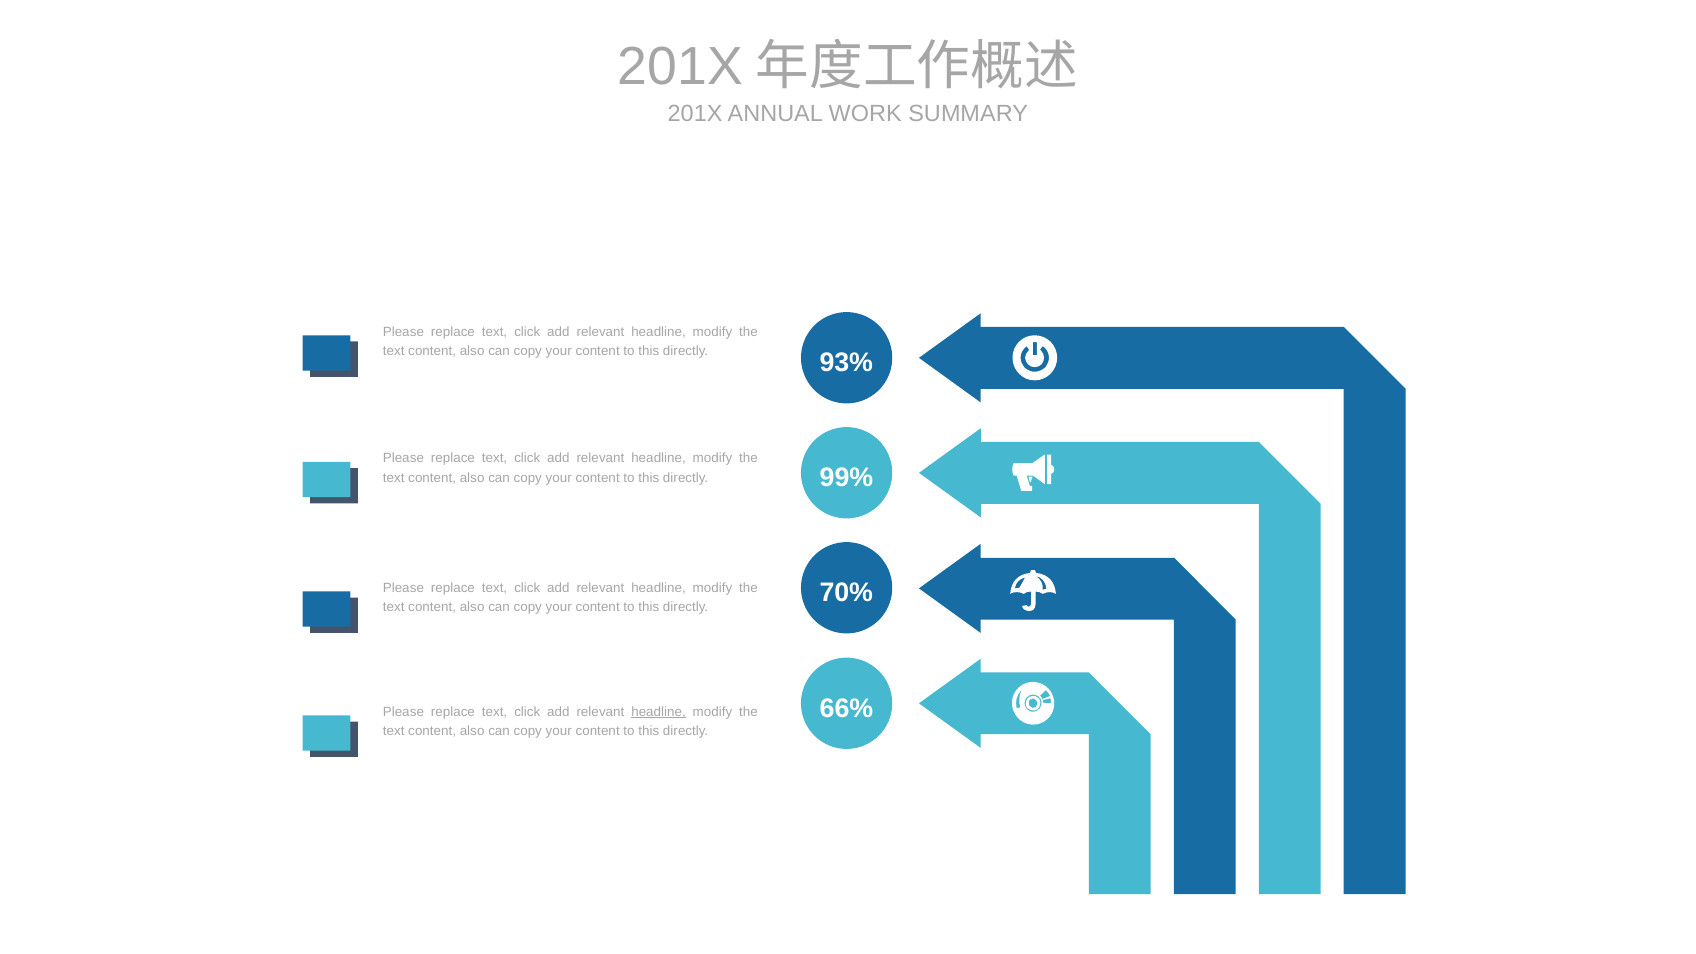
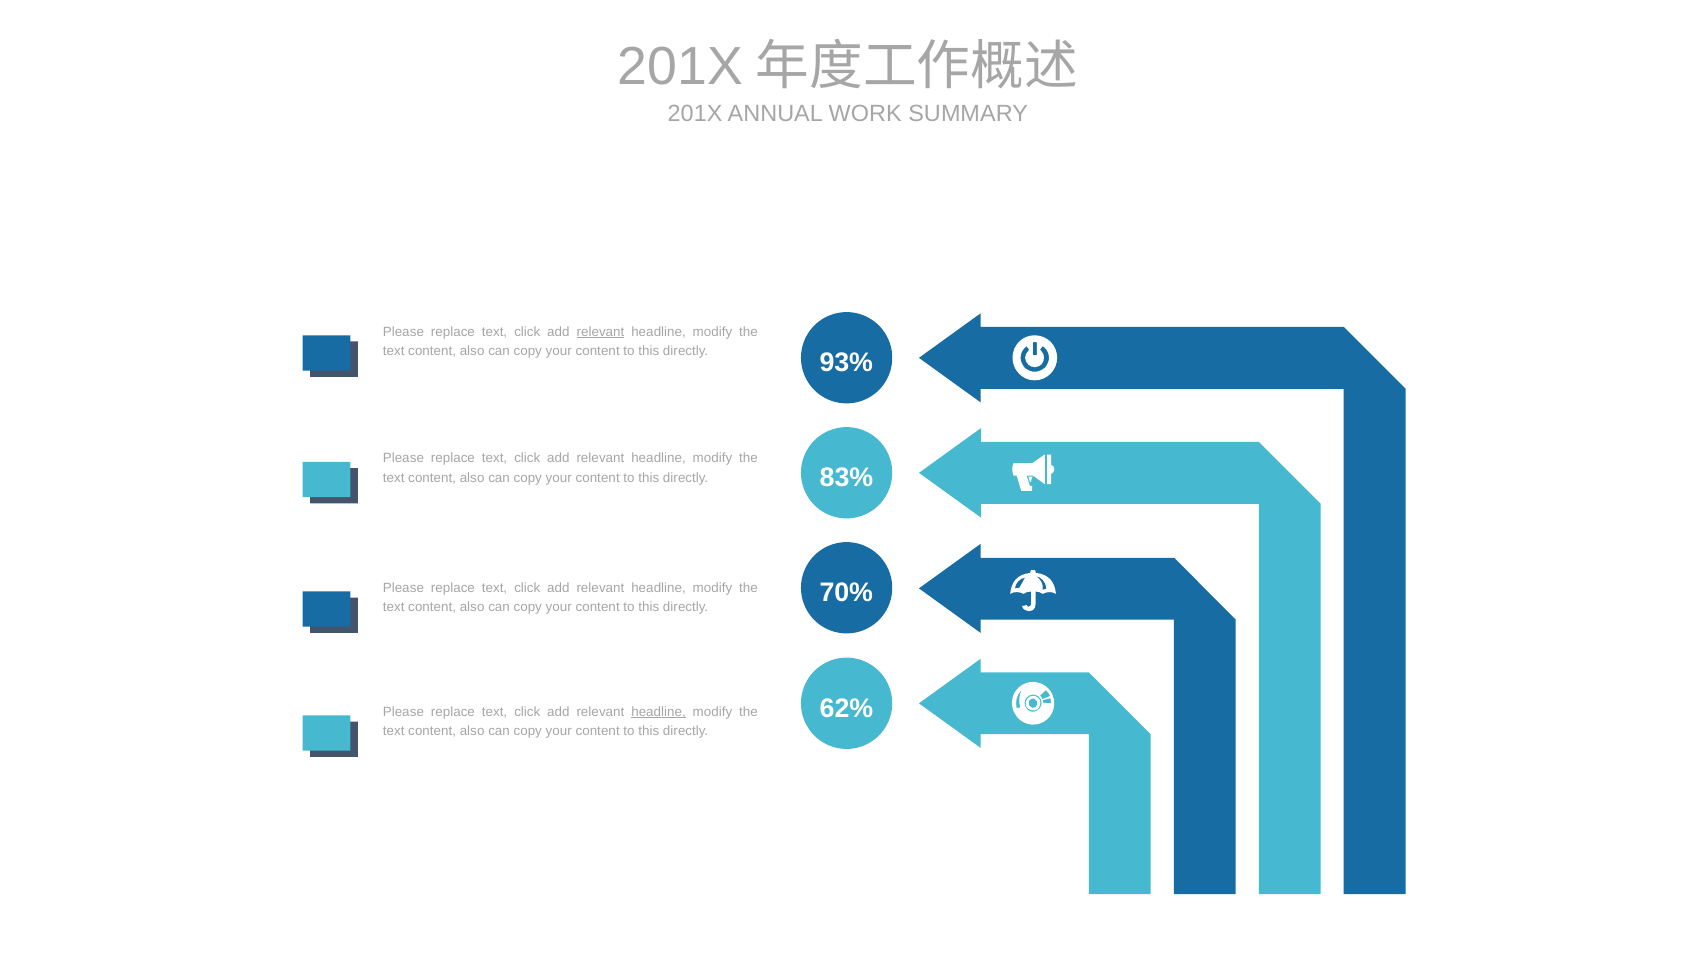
relevant underline: none -> present (600, 332)
99%: 99% -> 83% (846, 478)
66%: 66% -> 62% (846, 708)
